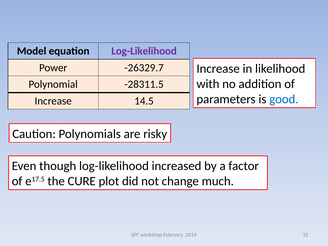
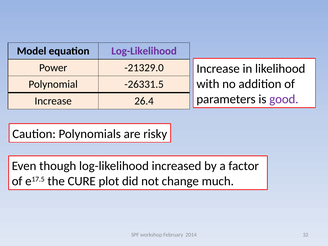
-26329.7: -26329.7 -> -21329.0 (144, 68)
-28311.5: -28311.5 -> -26331.5 (144, 84)
good colour: blue -> purple (284, 99)
14.5: 14.5 -> 26.4 (144, 101)
